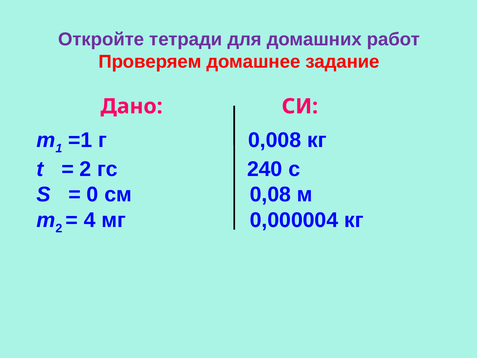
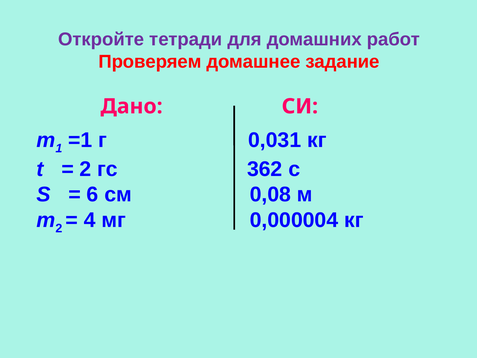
0,008: 0,008 -> 0,031 (275, 140)
240: 240 -> 362 (265, 169)
0: 0 -> 6 (93, 195)
